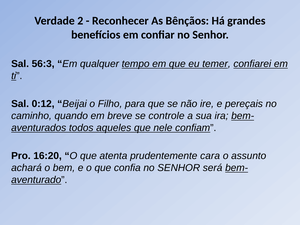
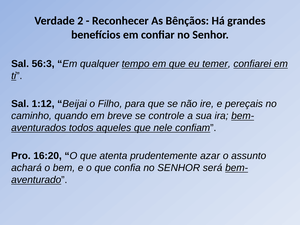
0:12: 0:12 -> 1:12 (43, 104)
cara: cara -> azar (210, 156)
